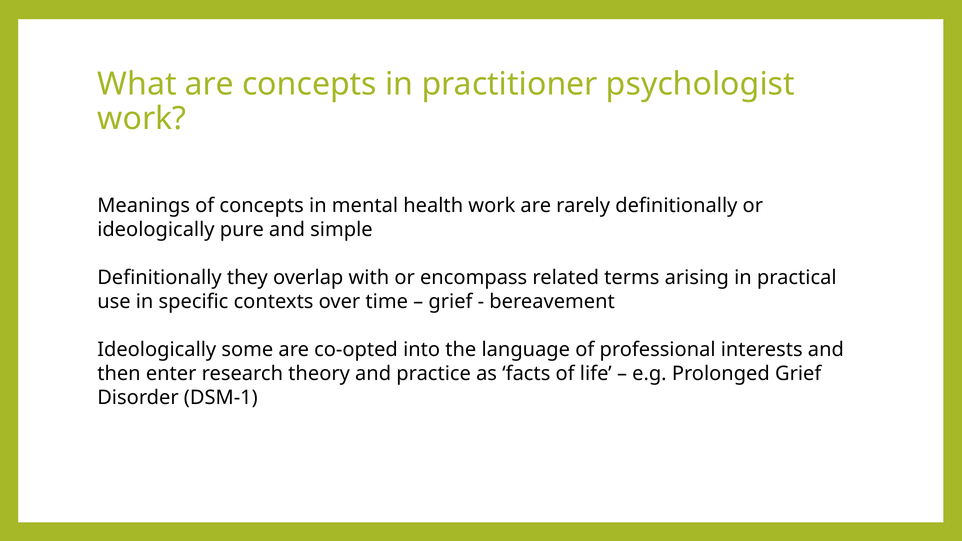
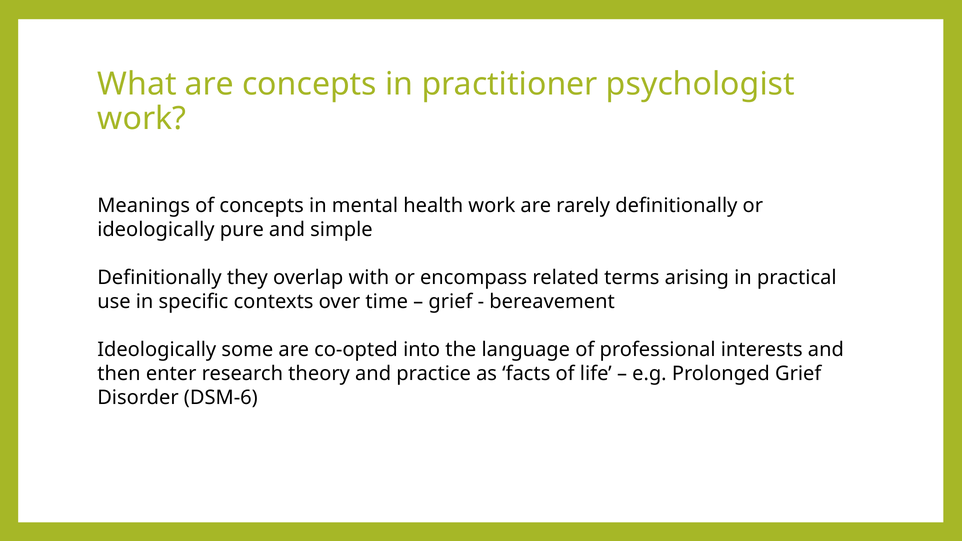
DSM-1: DSM-1 -> DSM-6 (221, 398)
